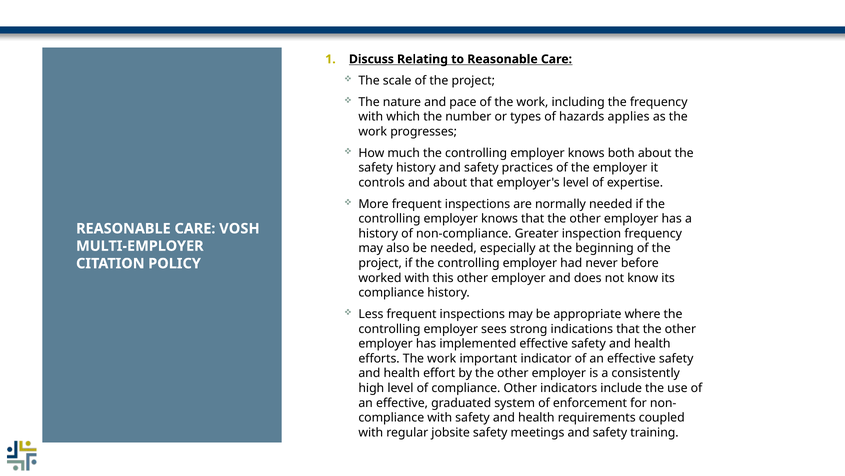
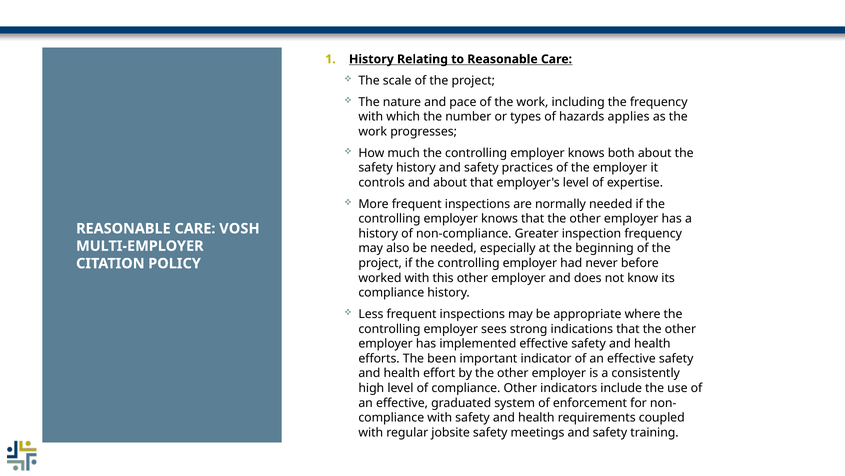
Discuss: Discuss -> History (371, 59)
efforts The work: work -> been (442, 358)
